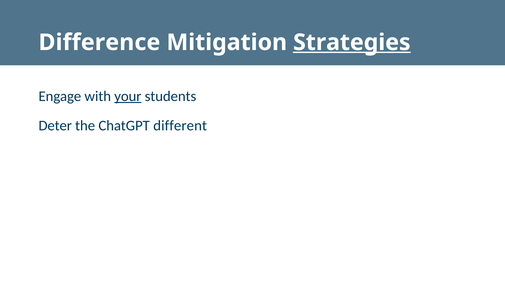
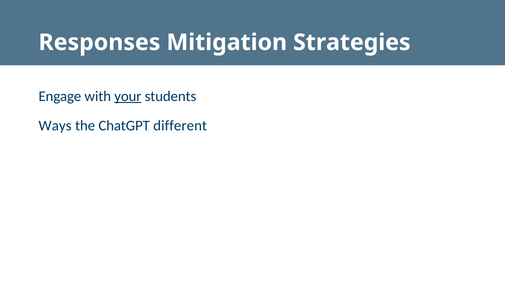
Difference: Difference -> Responses (99, 42)
Strategies underline: present -> none (352, 42)
Deter: Deter -> Ways (55, 126)
